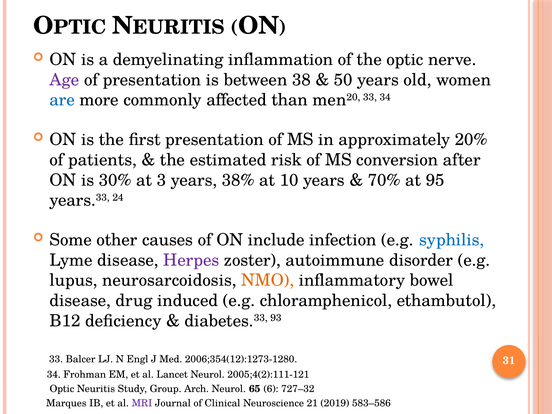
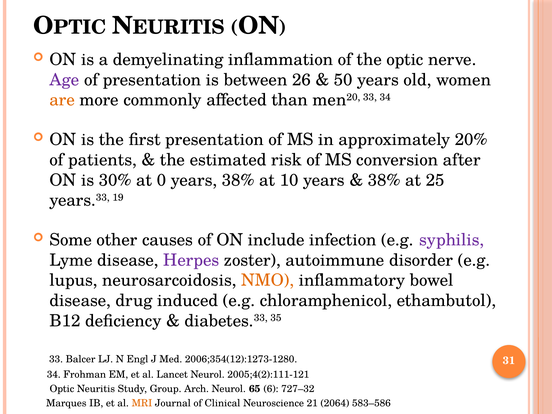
38: 38 -> 26 (301, 80)
are colour: blue -> orange (62, 100)
3: 3 -> 0 (161, 180)
70%: 70% -> 38% (384, 180)
95: 95 -> 25 (435, 180)
24: 24 -> 19 (118, 198)
syphilis colour: blue -> purple (452, 240)
93: 93 -> 35 (276, 318)
MRI colour: purple -> orange (142, 403)
2019: 2019 -> 2064 (335, 403)
